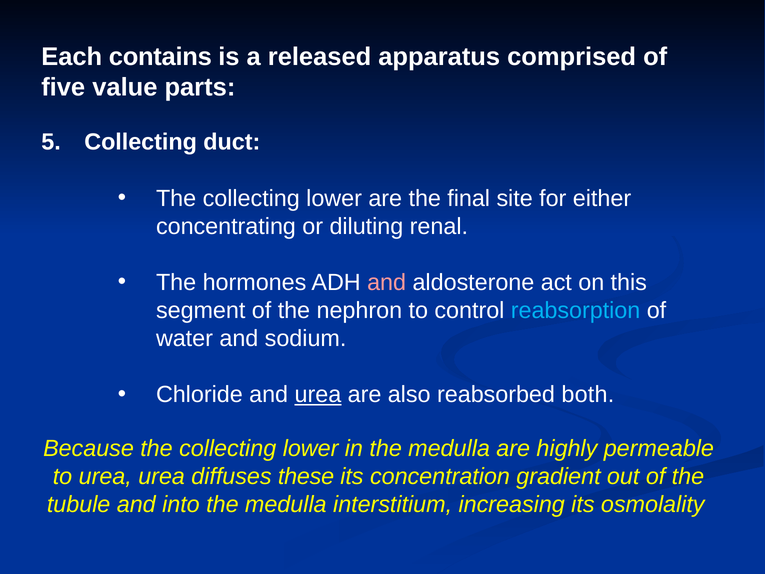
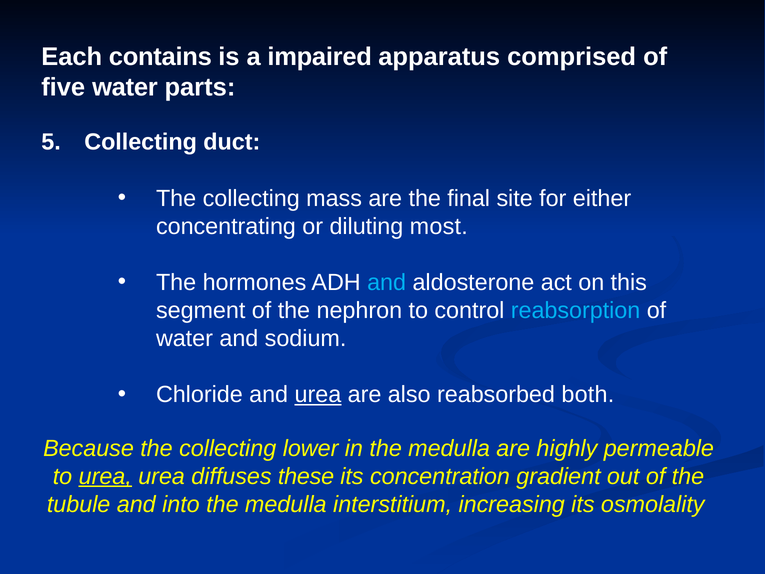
released: released -> impaired (320, 57)
five value: value -> water (125, 88)
lower: lower -> mass (334, 198)
renal: renal -> most (439, 226)
and colour: pink -> light blue (387, 282)
urea underline: none -> present (105, 476)
